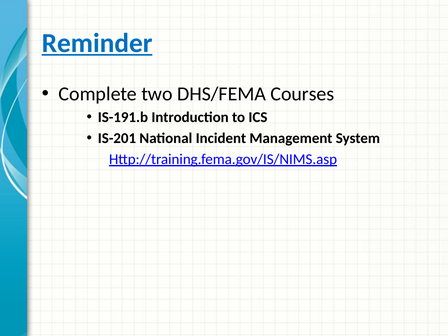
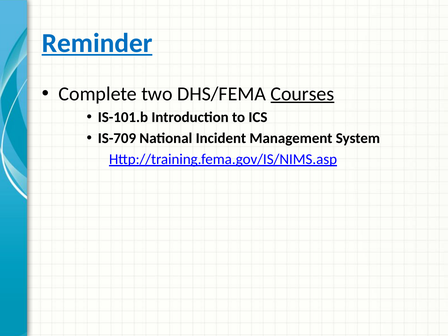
Courses underline: none -> present (302, 94)
IS-191.b: IS-191.b -> IS-101.b (123, 117)
IS-201: IS-201 -> IS-709 (117, 138)
